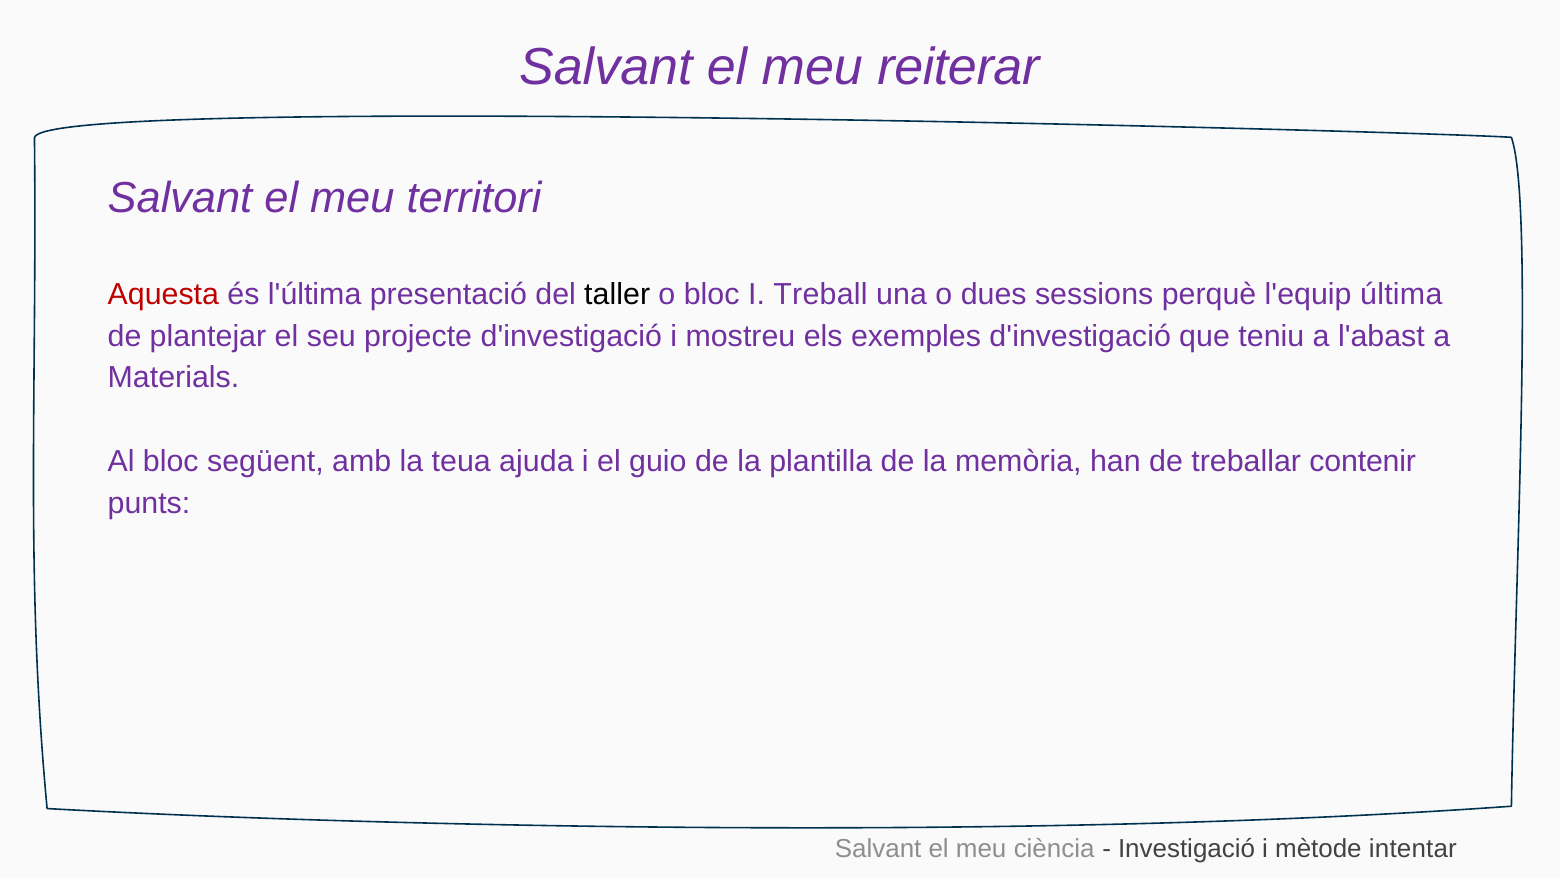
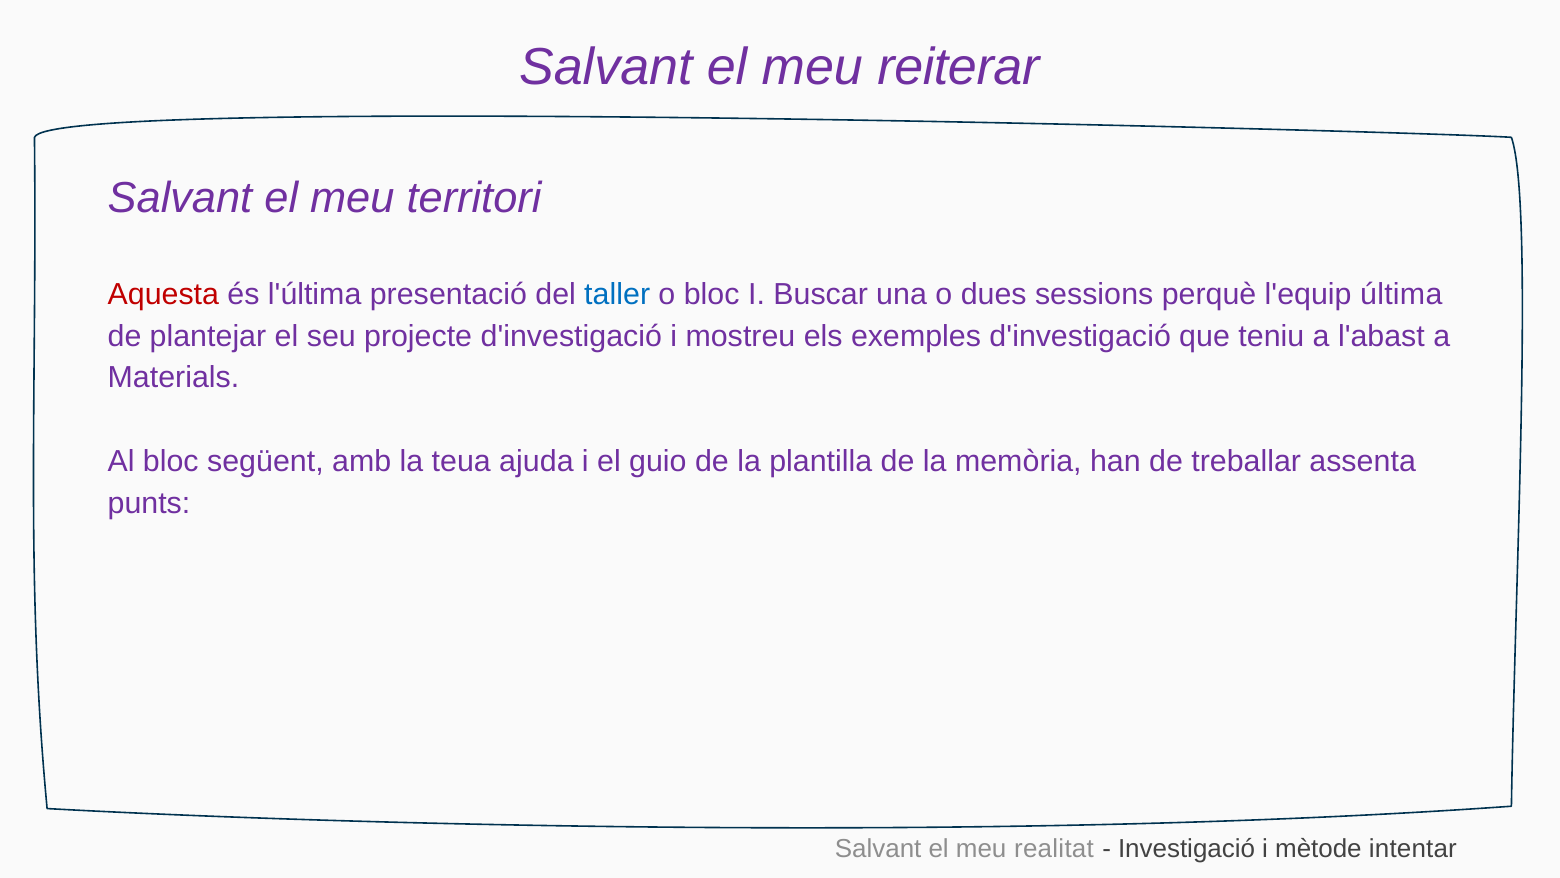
taller colour: black -> blue (617, 294)
Treball: Treball -> Buscar (821, 294)
contenir: contenir -> assenta (1363, 461)
ciència: ciència -> realitat (1054, 848)
